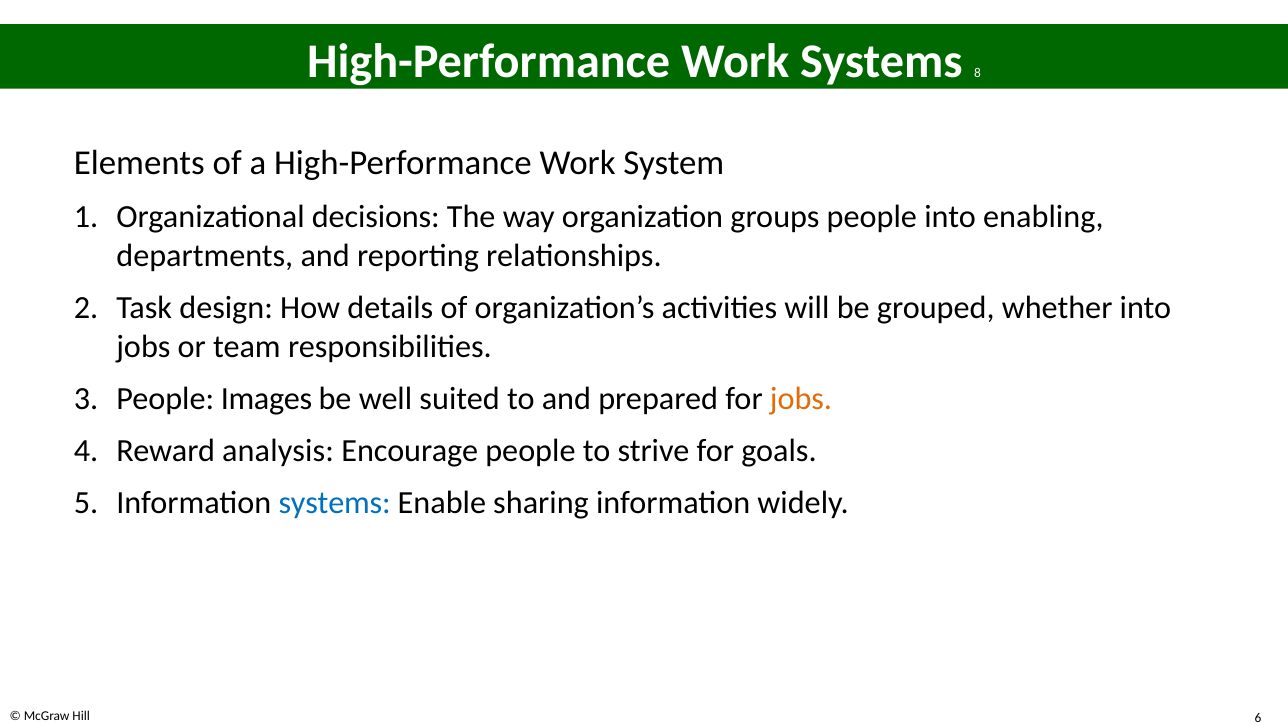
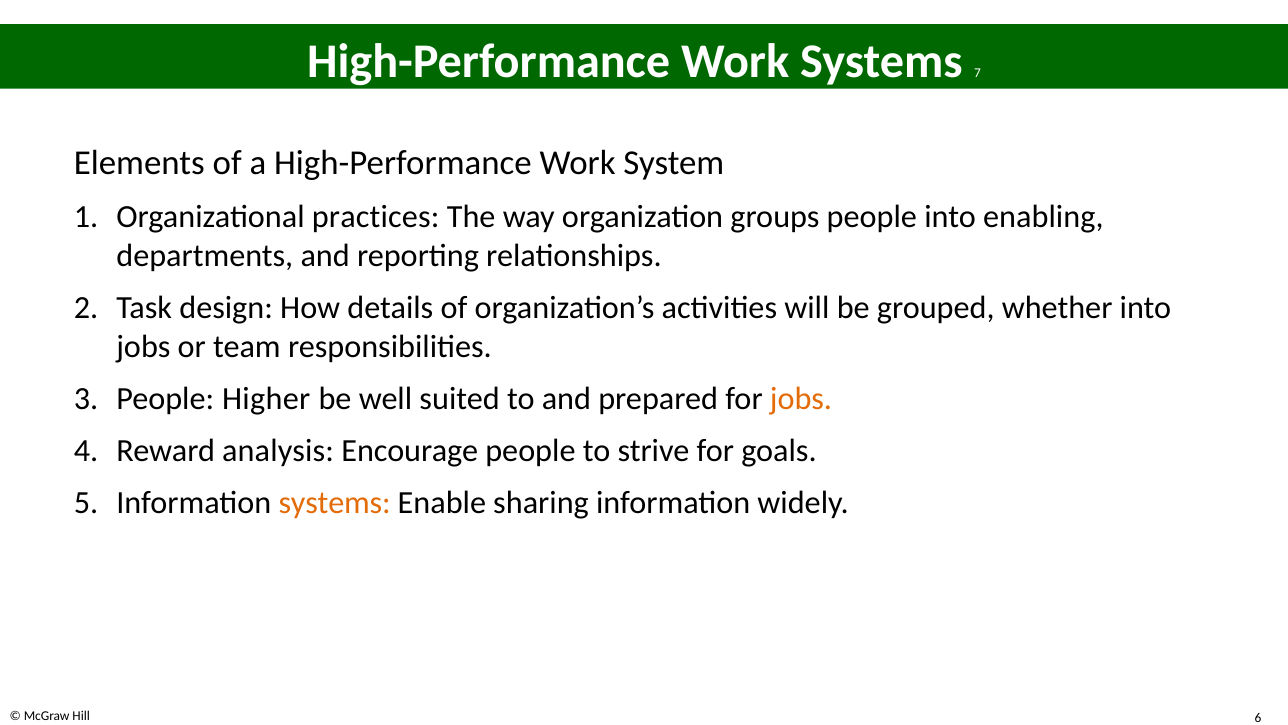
8: 8 -> 7 (978, 73)
decisions: decisions -> practices (376, 217)
Images: Images -> Higher (266, 398)
systems colour: blue -> orange (335, 502)
